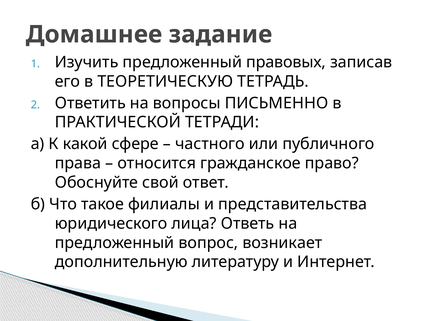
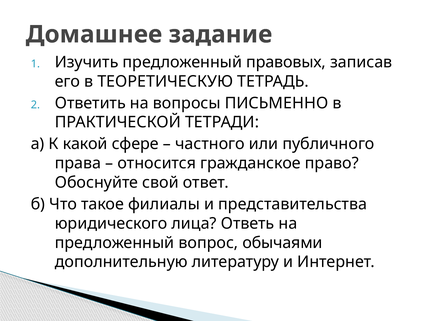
возникает: возникает -> обычаями (282, 243)
